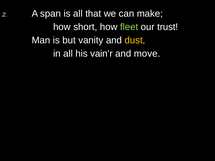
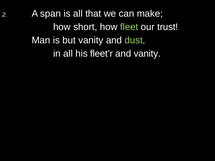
dust colour: yellow -> light green (135, 40)
vain’r: vain’r -> fleet’r (102, 54)
and move: move -> vanity (147, 54)
